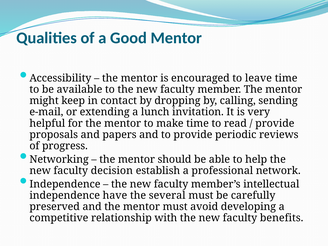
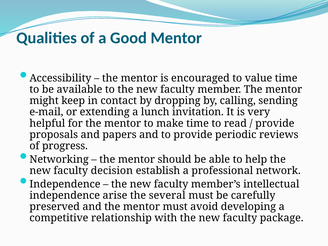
leave: leave -> value (259, 78)
have: have -> arise (115, 195)
benefits: benefits -> package (282, 218)
